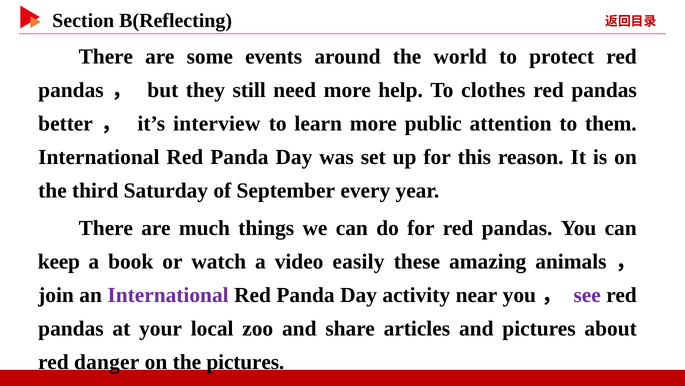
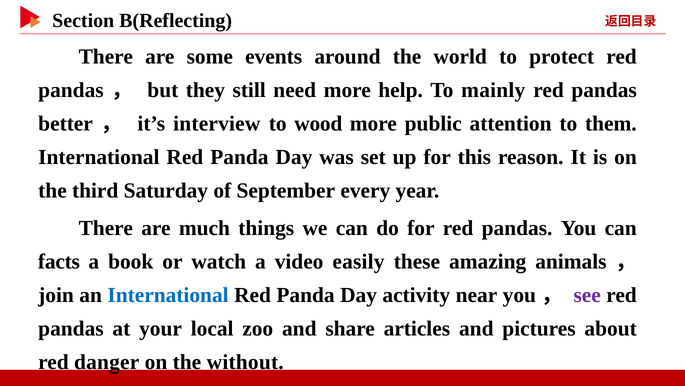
clothes: clothes -> mainly (493, 90)
learn: learn -> wood (318, 123)
keep: keep -> facts (59, 261)
International colour: purple -> blue (168, 295)
the pictures: pictures -> without (245, 361)
